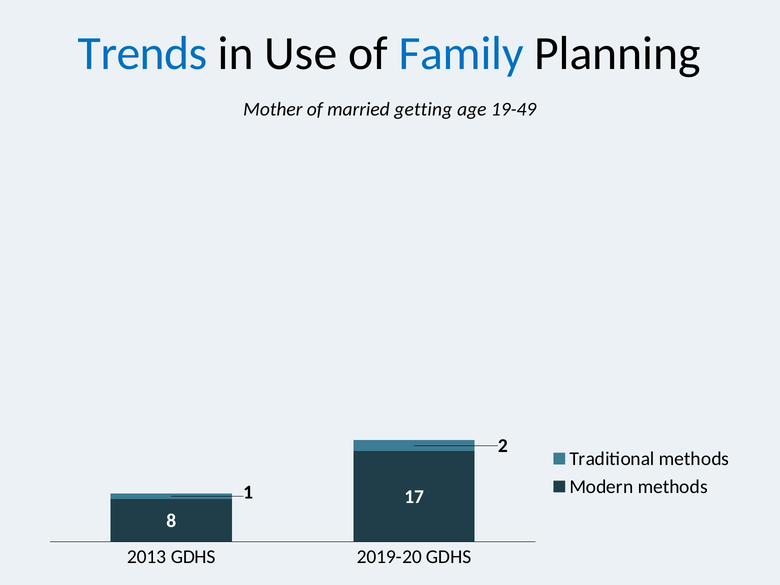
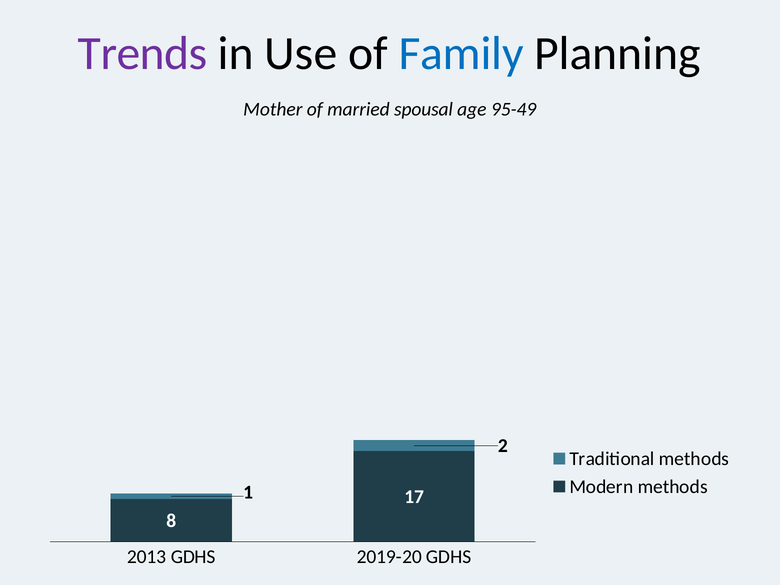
Trends colour: blue -> purple (143, 53)
getting: getting -> spousal (424, 109)
19-49: 19-49 -> 95-49 (514, 109)
